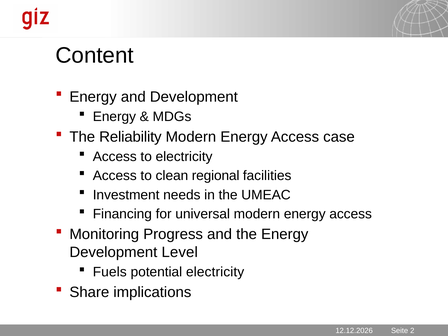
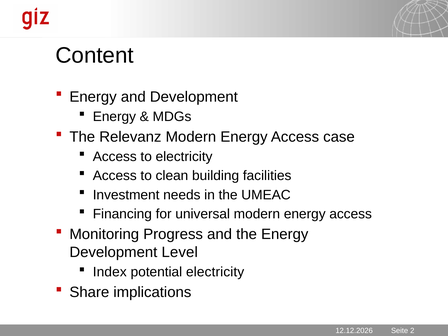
Reliability: Reliability -> Relevanz (130, 137)
regional: regional -> building (216, 176)
Fuels: Fuels -> Index (110, 272)
